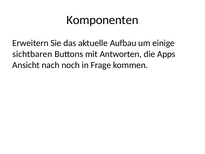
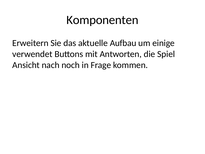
sichtbaren: sichtbaren -> verwendet (32, 54)
Apps: Apps -> Spiel (166, 54)
